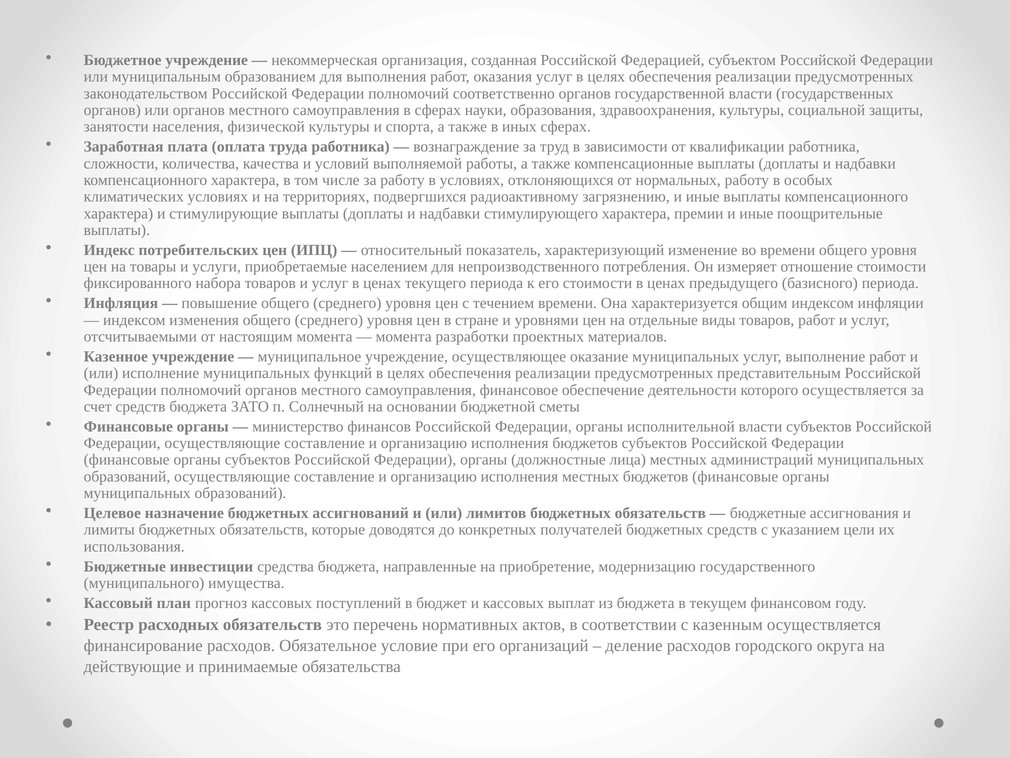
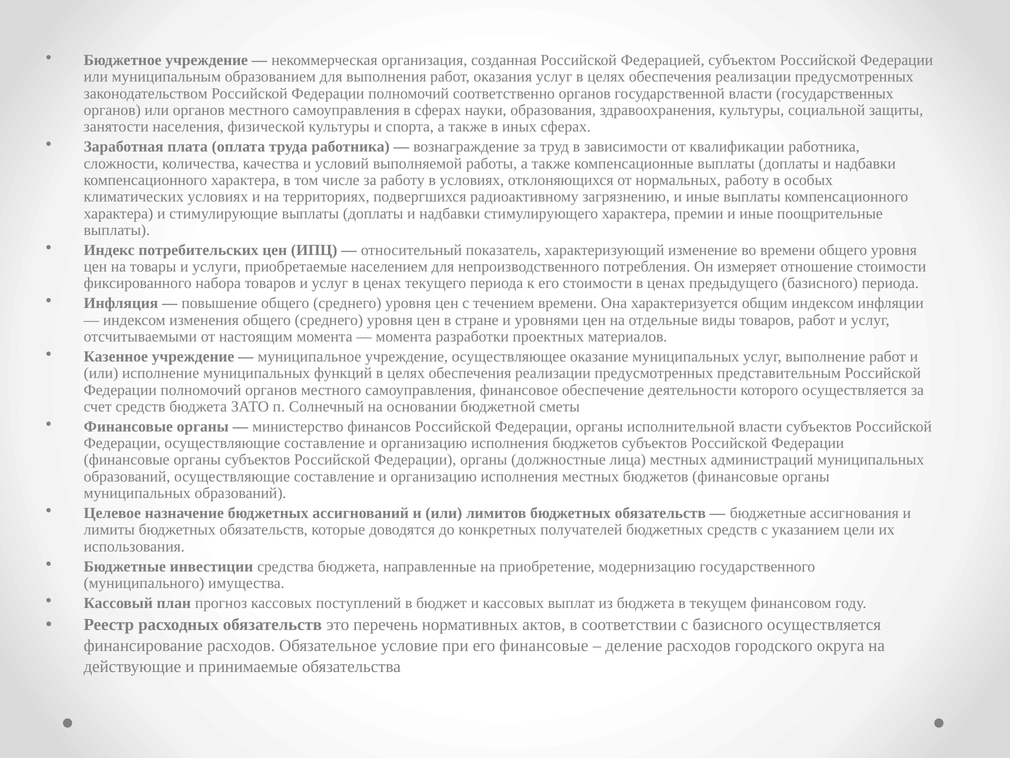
с казенным: казенным -> базисного (728, 624)
его организаций: организаций -> финансовые (544, 645)
